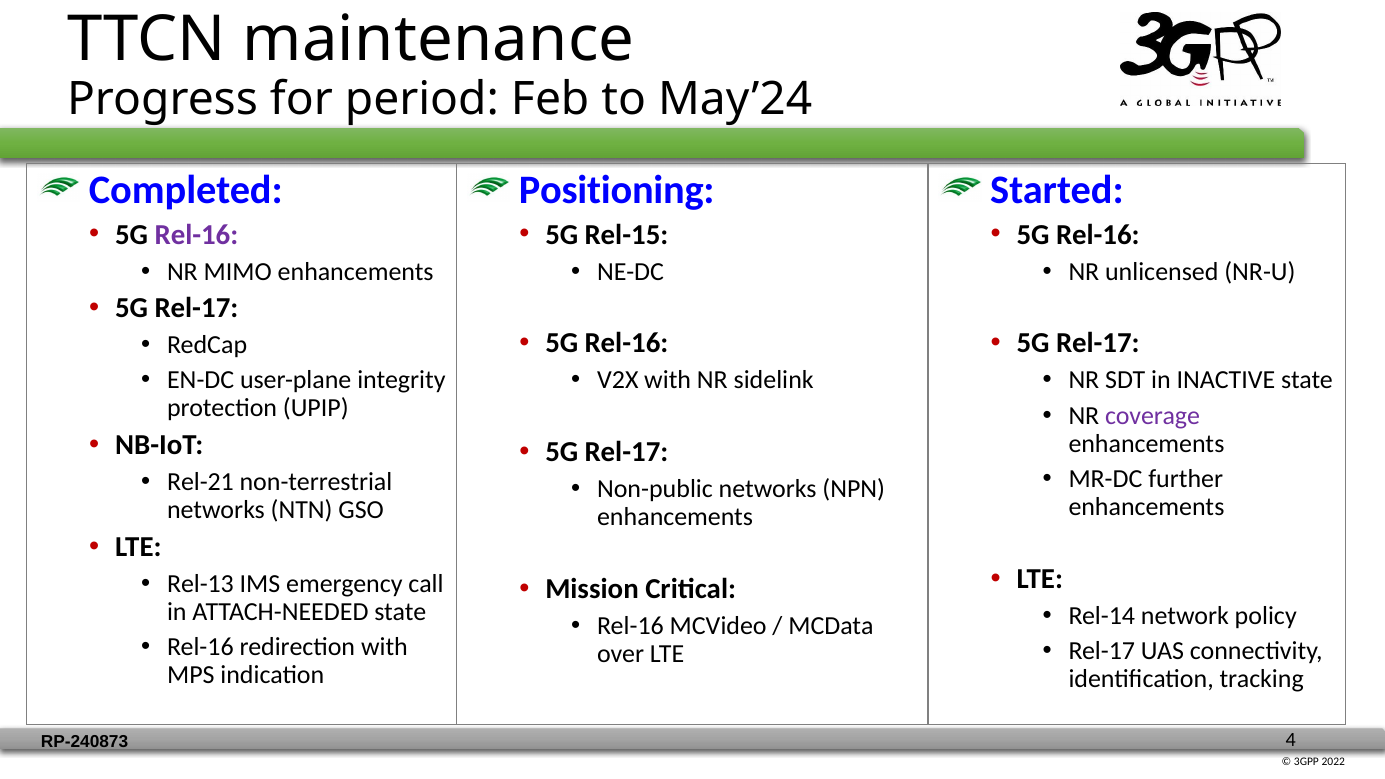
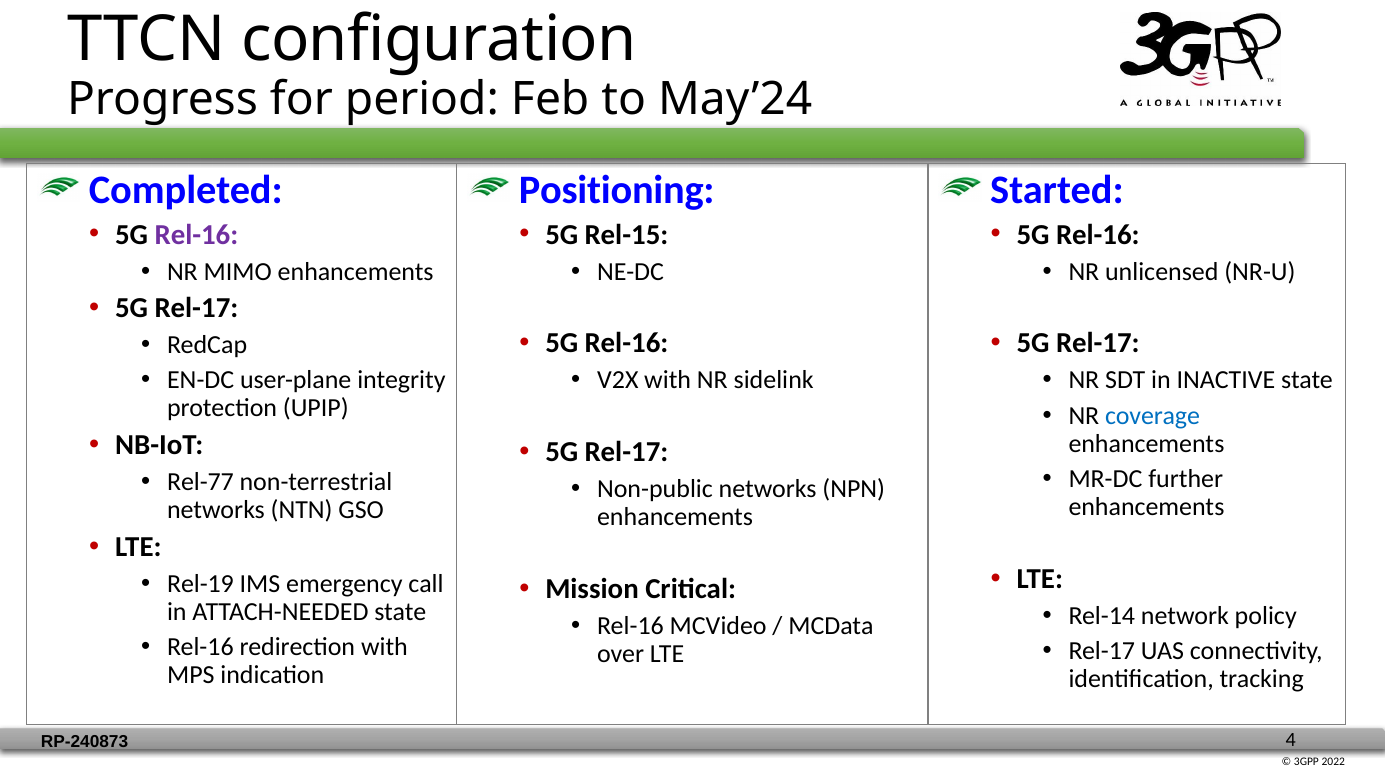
maintenance: maintenance -> configuration (439, 40)
coverage colour: purple -> blue (1153, 416)
Rel-21: Rel-21 -> Rel-77 (200, 482)
Rel-13: Rel-13 -> Rel-19 (200, 584)
